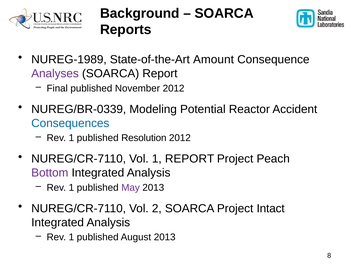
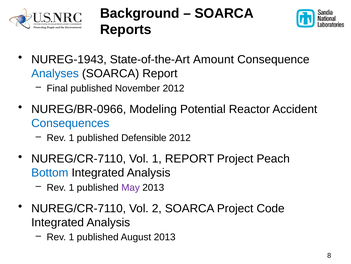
NUREG-1989: NUREG-1989 -> NUREG-1943 (69, 59)
Analyses colour: purple -> blue (55, 73)
NUREG/BR-0339: NUREG/BR-0339 -> NUREG/BR-0966 (79, 109)
Resolution: Resolution -> Defensible (144, 138)
Bottom colour: purple -> blue (50, 172)
Intact: Intact -> Code (271, 208)
